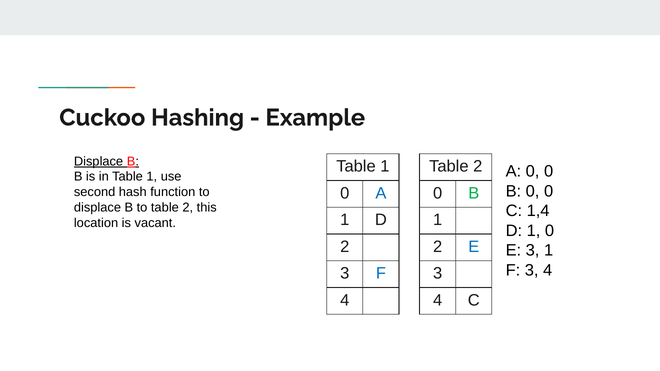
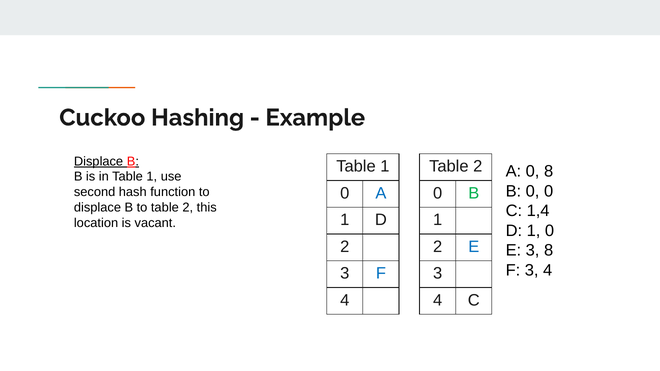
A 0 0: 0 -> 8 (549, 172)
3 1: 1 -> 8 (549, 251)
